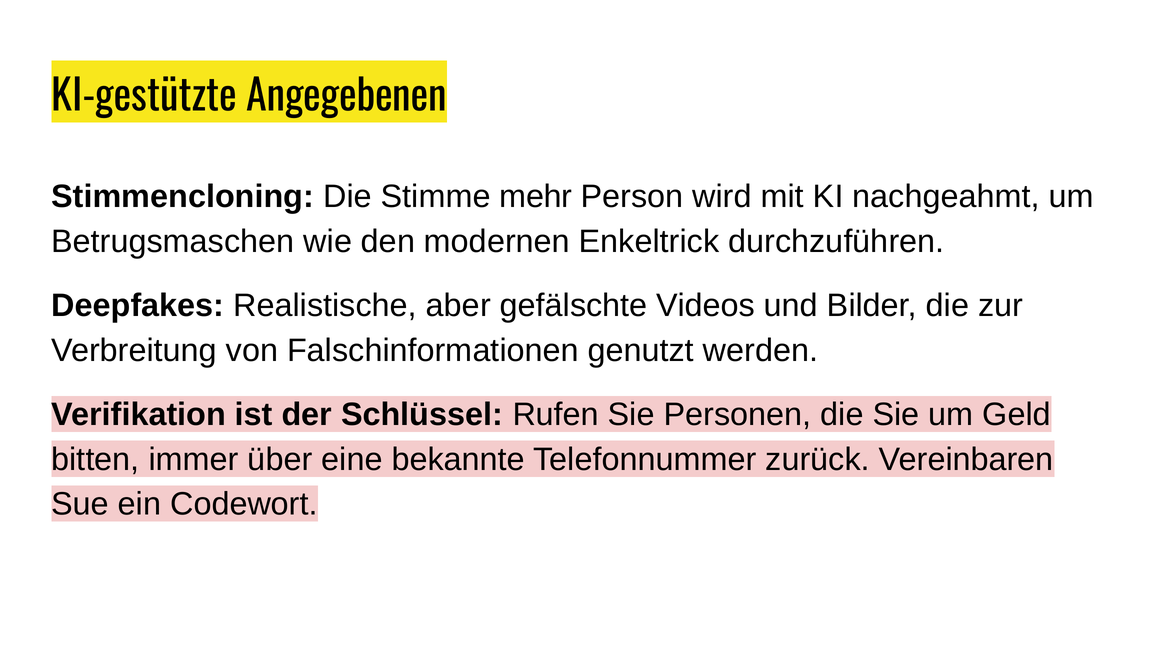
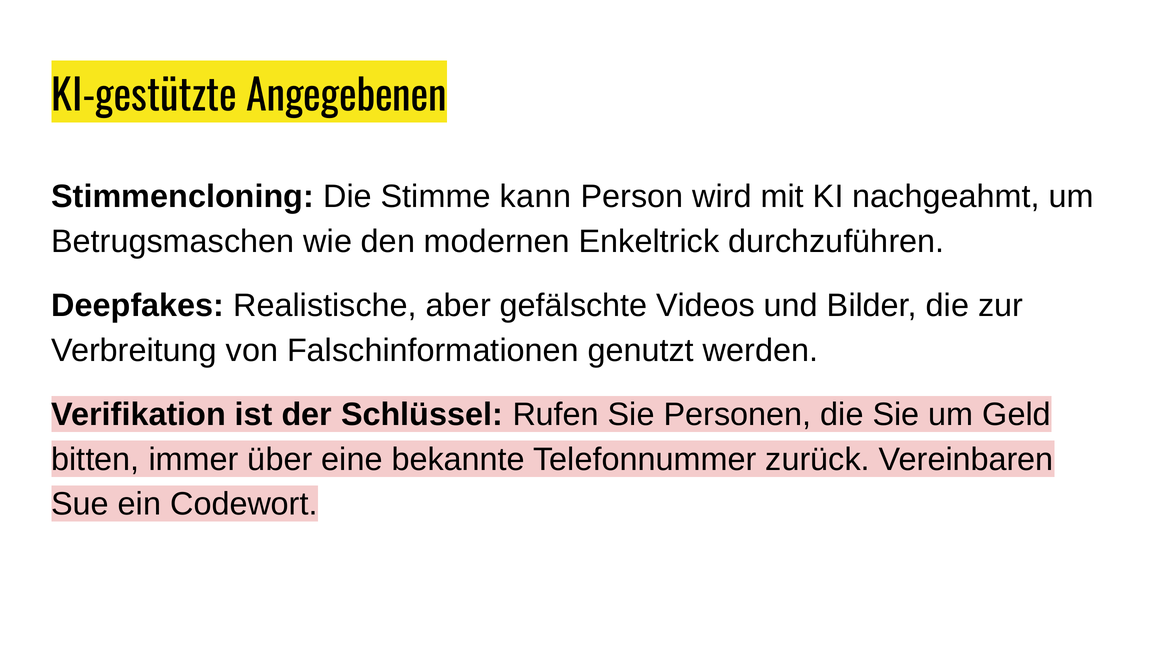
mehr: mehr -> kann (535, 196)
